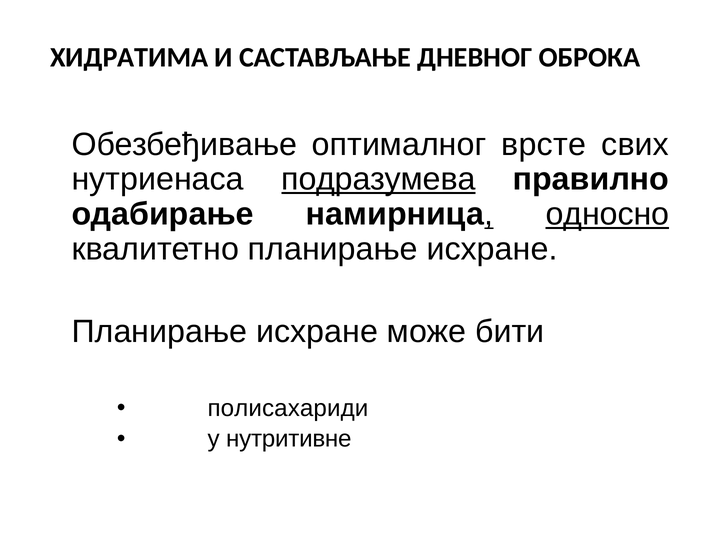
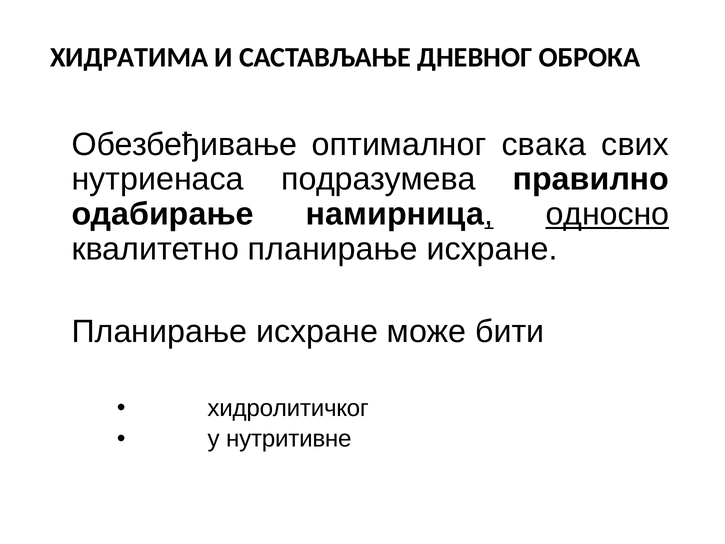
врсте: врсте -> свака (544, 144)
подразумева underline: present -> none (378, 179)
полисахариди: полисахариди -> хидролитичког (288, 408)
